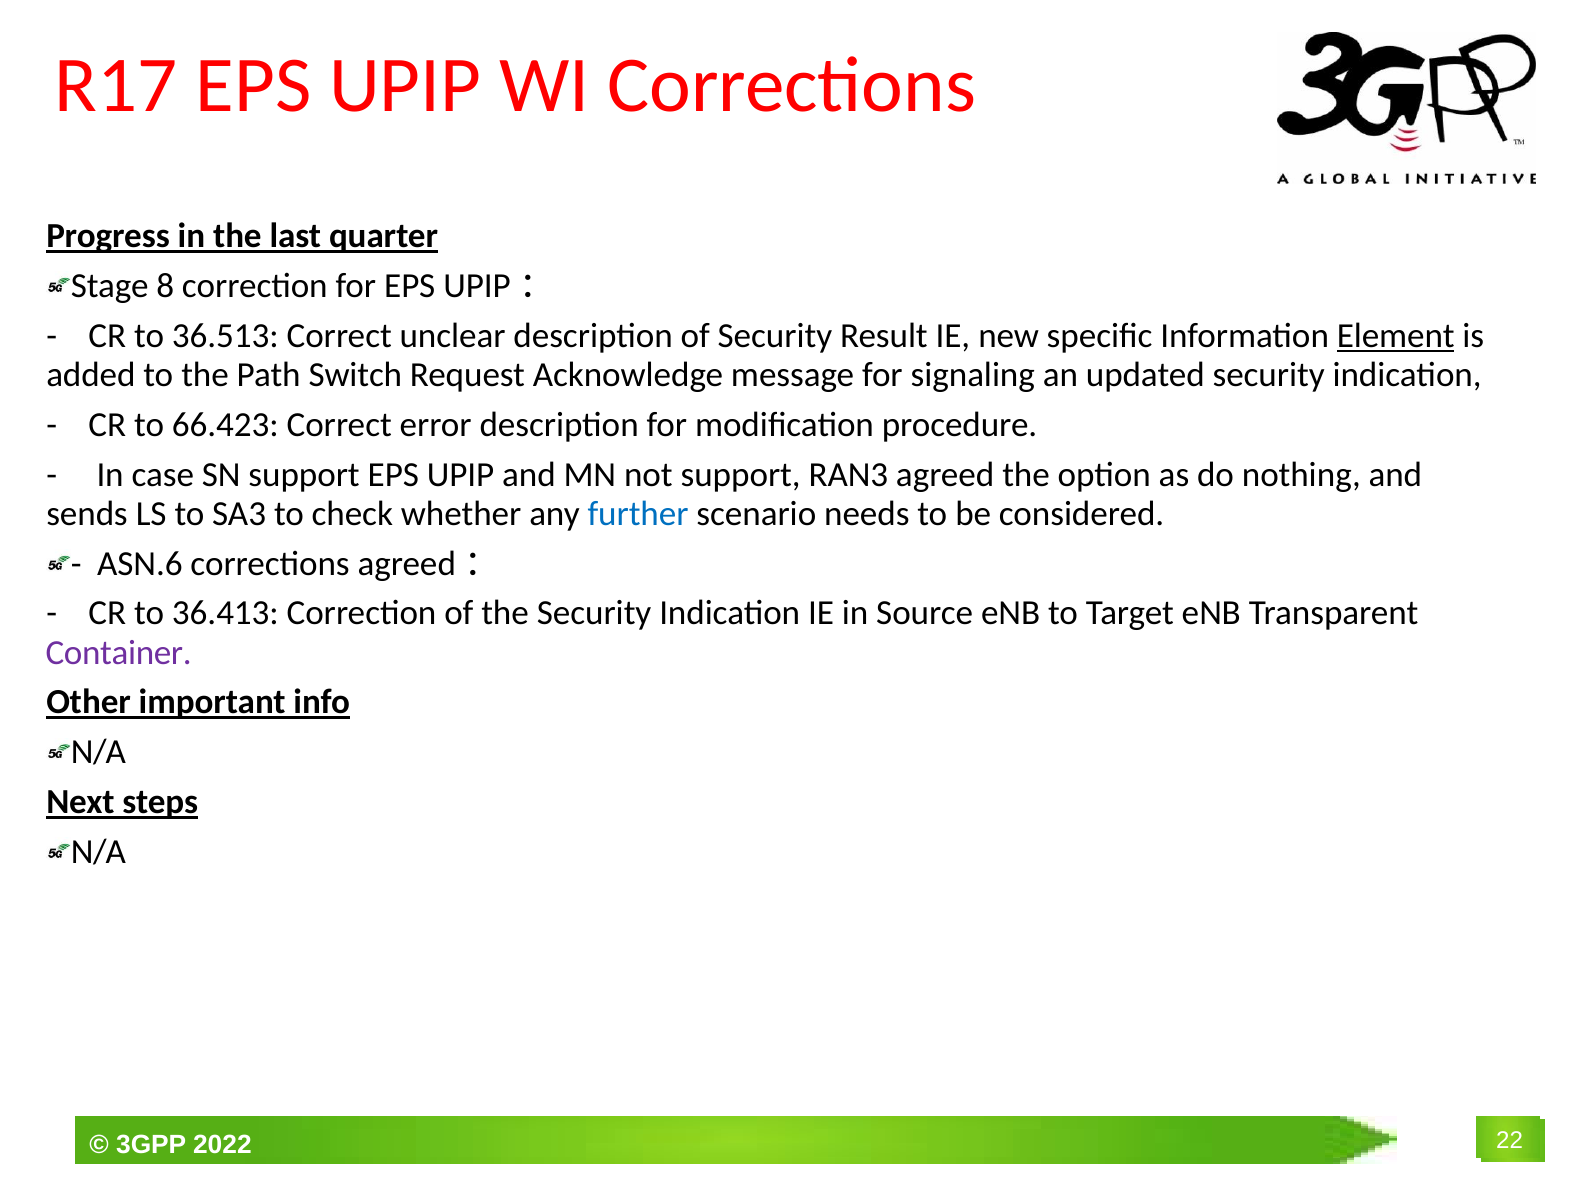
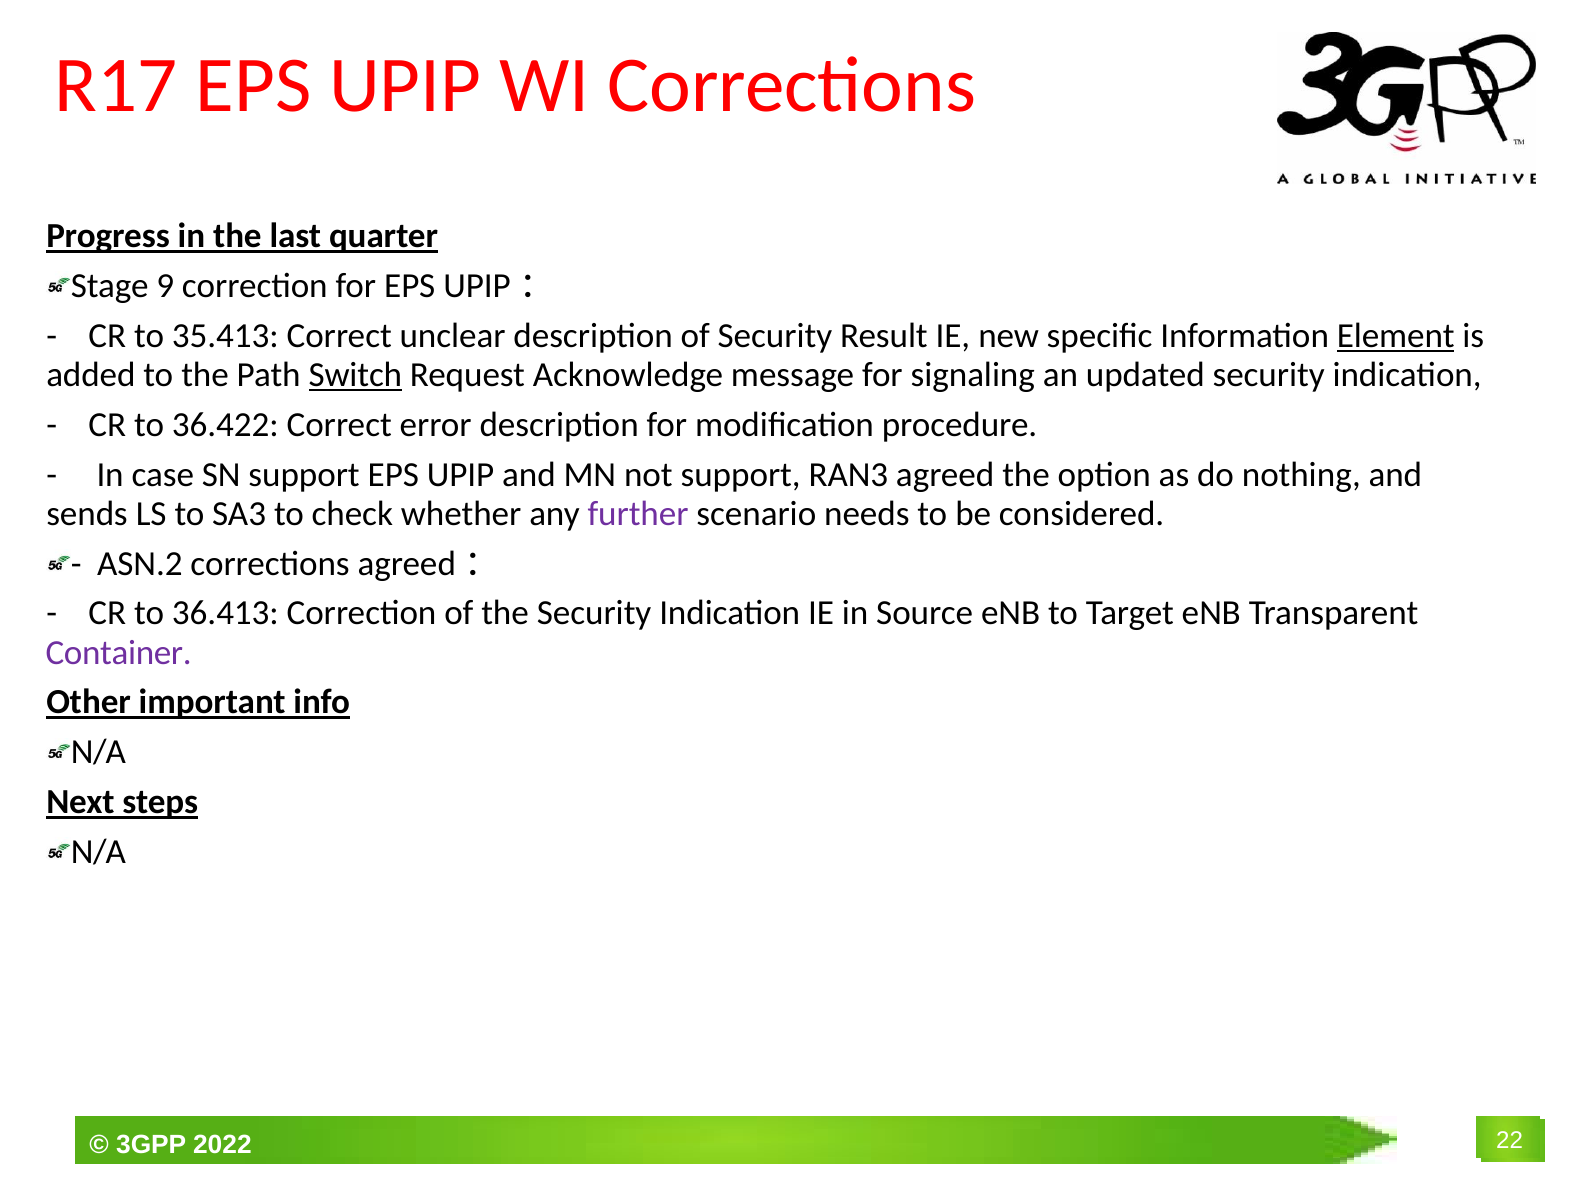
8: 8 -> 9 (165, 286)
36.513: 36.513 -> 35.413 (225, 336)
Switch underline: none -> present (355, 375)
66.423: 66.423 -> 36.422 (225, 425)
further colour: blue -> purple (638, 514)
ASN.6: ASN.6 -> ASN.2 (140, 564)
